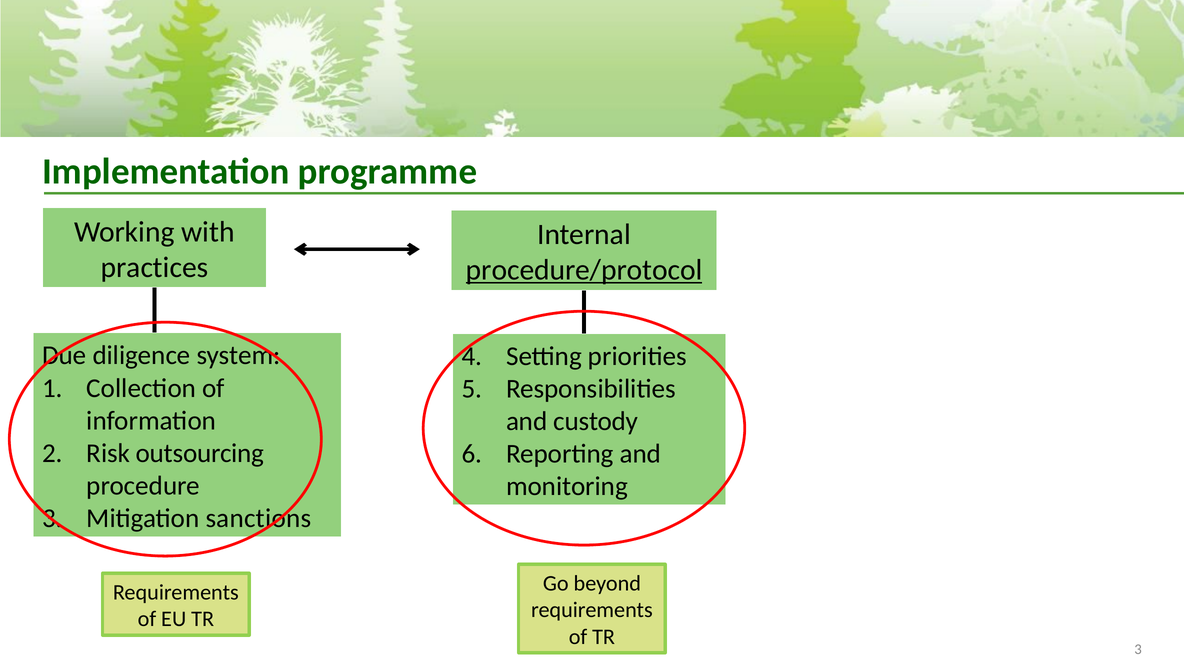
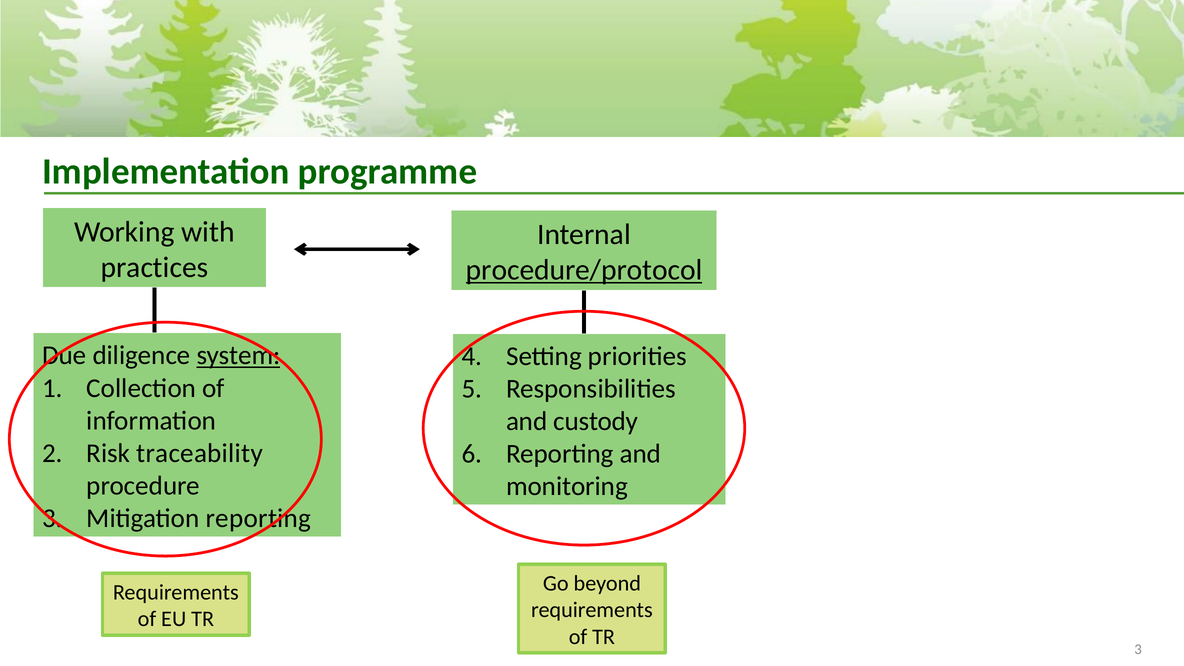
system underline: none -> present (238, 356)
outsourcing: outsourcing -> traceability (200, 453)
Mitigation sanctions: sanctions -> reporting (258, 518)
